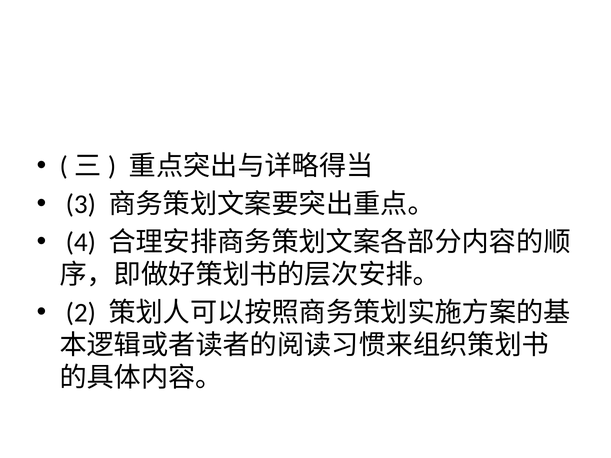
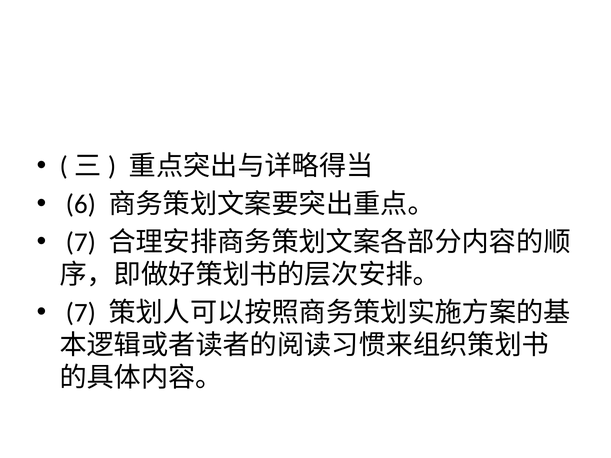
3: 3 -> 6 (81, 204)
4: 4 -> 7 (81, 242)
2: 2 -> 7 (81, 313)
